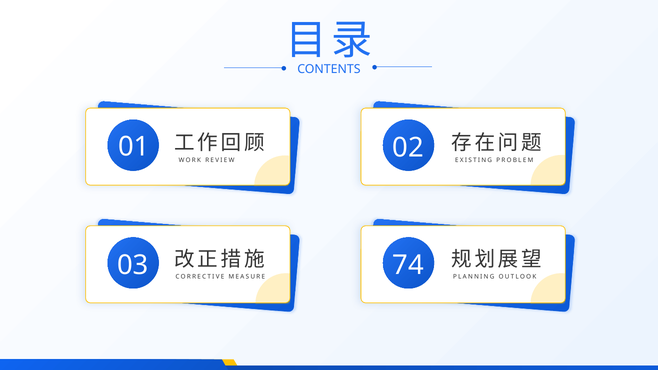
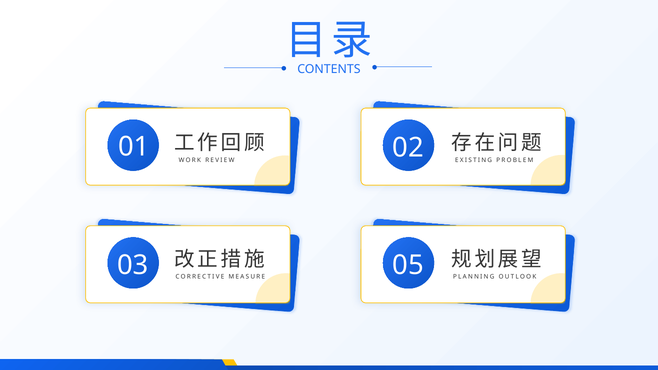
74: 74 -> 05 (408, 265)
